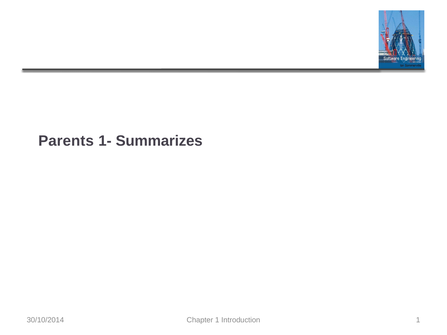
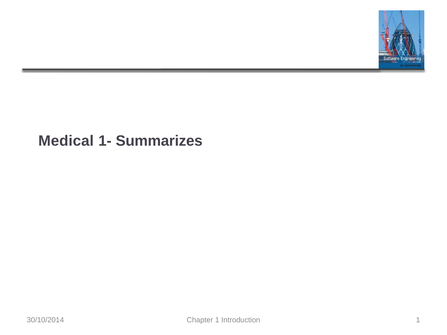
Parents: Parents -> Medical (66, 141)
